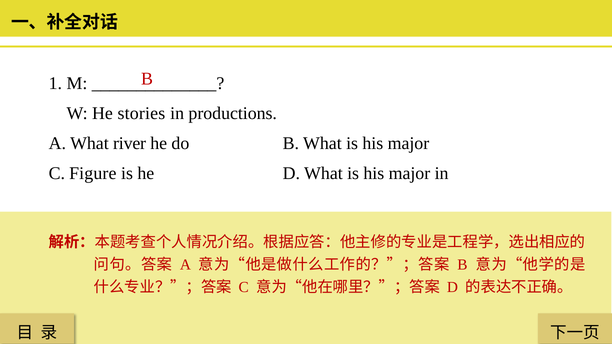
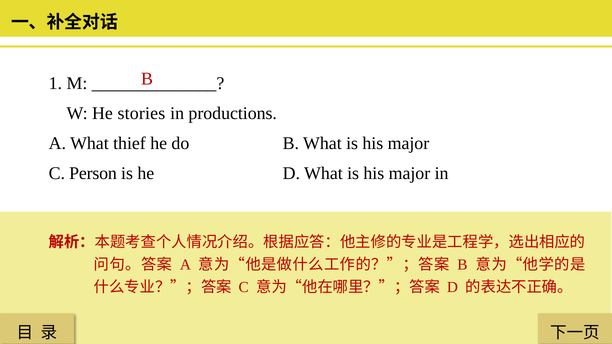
river: river -> thief (130, 143)
Figure: Figure -> Person (93, 173)
